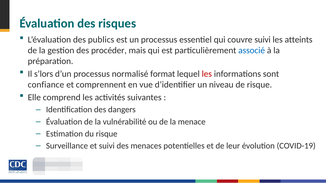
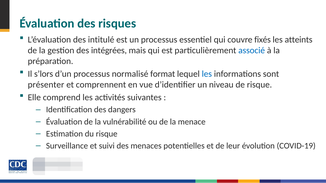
publics: publics -> intitulé (101, 40)
couvre suivi: suivi -> fixés (263, 40)
procéder: procéder -> intégrées (109, 51)
les colour: red -> blue (207, 74)
confiance: confiance -> présenter (46, 85)
